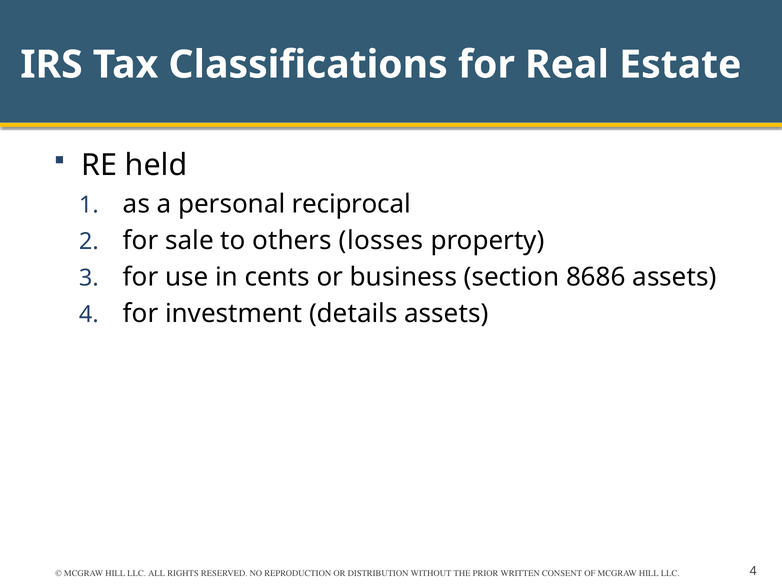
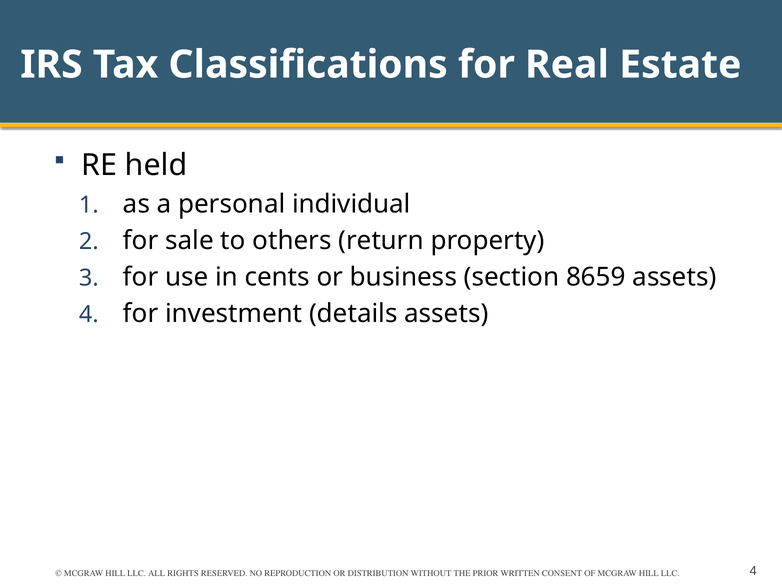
reciprocal: reciprocal -> individual (351, 204)
losses: losses -> return (381, 240)
8686: 8686 -> 8659 (596, 277)
